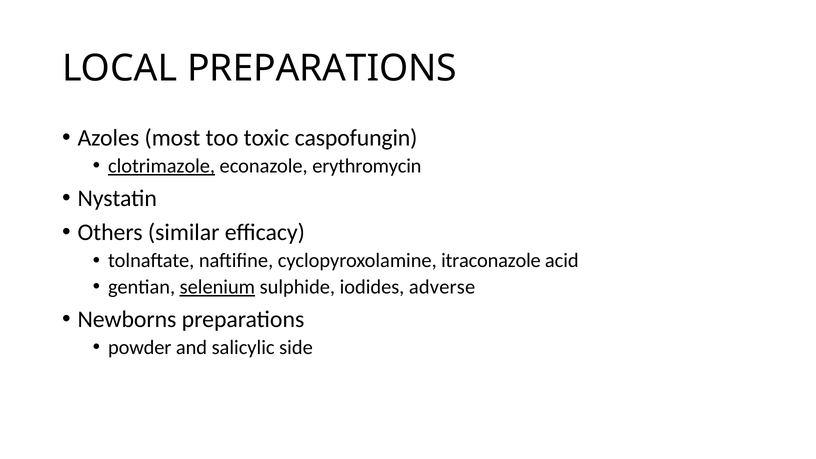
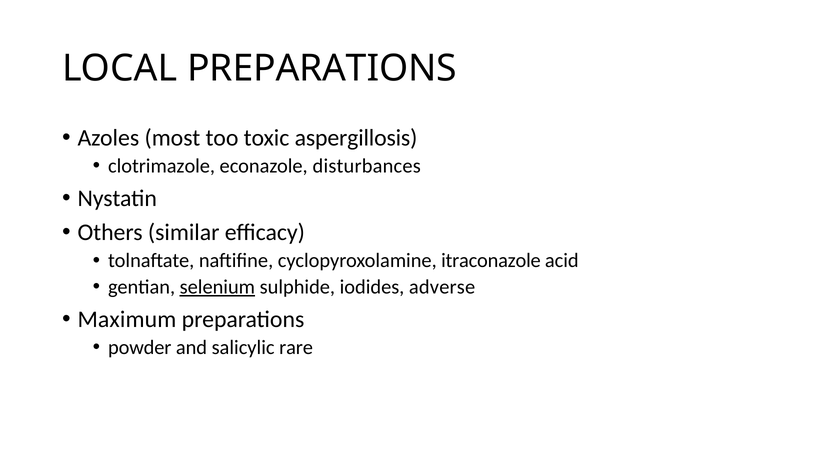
caspofungin: caspofungin -> aspergillosis (356, 138)
clotrimazole underline: present -> none (162, 166)
erythromycin: erythromycin -> disturbances (367, 166)
Newborns: Newborns -> Maximum (127, 319)
side: side -> rare (296, 347)
